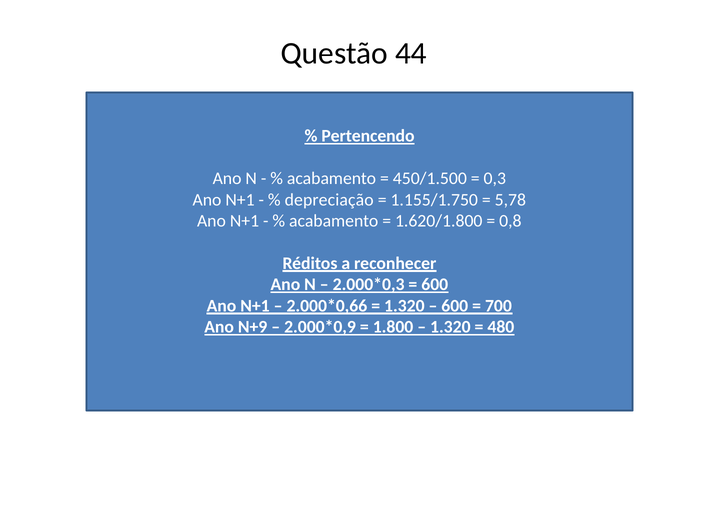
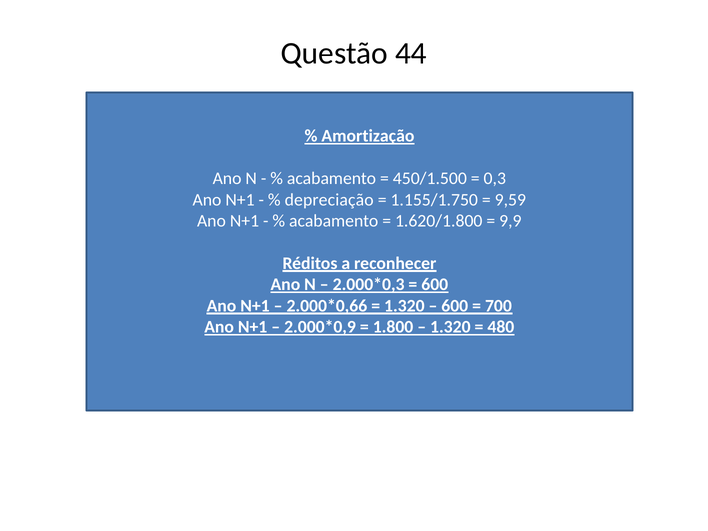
Pertencendo: Pertencendo -> Amortização (368, 136)
5,78: 5,78 -> 9,59 (510, 200)
0,8: 0,8 -> 9,9 (510, 221)
N+9: N+9 -> N+1 (253, 327)
